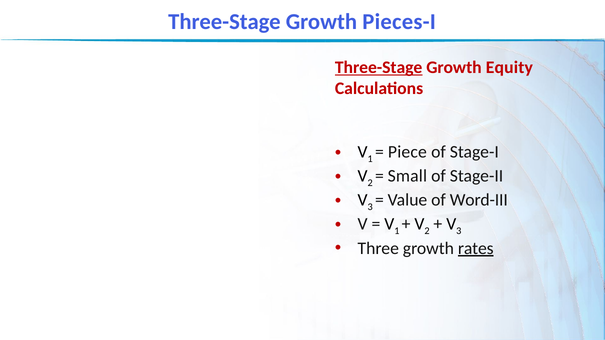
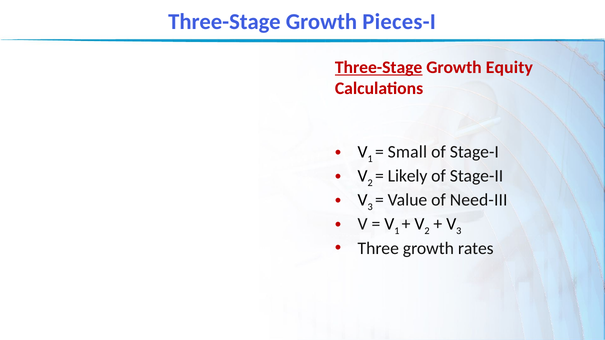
Piece: Piece -> Small (407, 152)
Small: Small -> Likely (408, 176)
Word-III: Word-III -> Need-III (479, 200)
rates underline: present -> none (476, 248)
